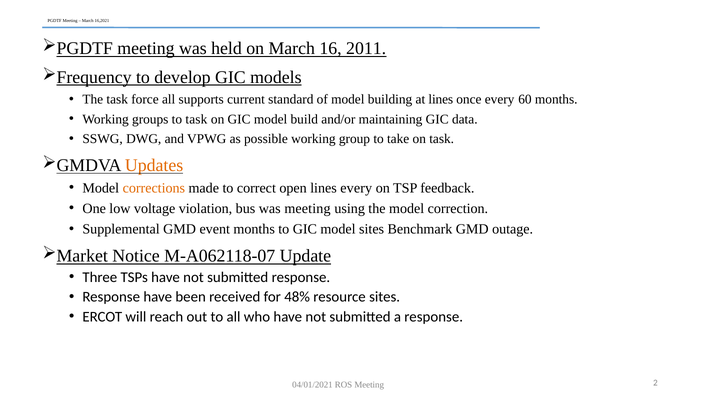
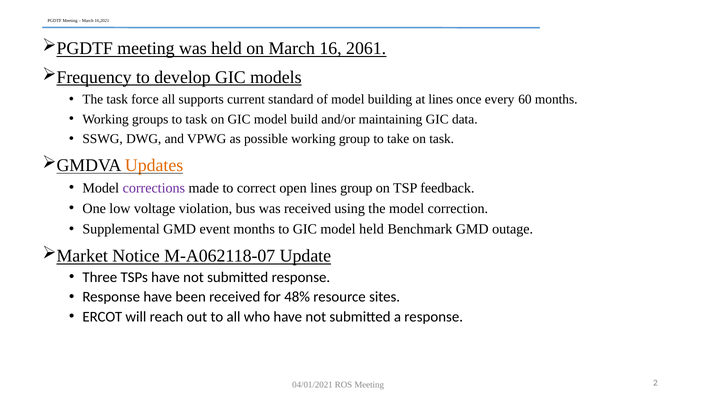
2011: 2011 -> 2061 (366, 48)
corrections colour: orange -> purple (154, 188)
lines every: every -> group (356, 188)
was meeting: meeting -> received (308, 208)
model sites: sites -> held (372, 229)
